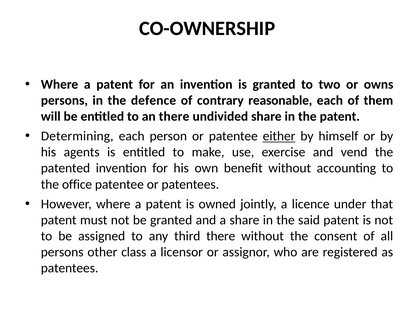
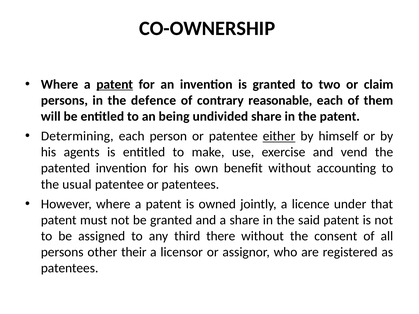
patent underline: none -> present (115, 84)
owns: owns -> claim (379, 84)
an there: there -> being (174, 116)
office: office -> usual (77, 184)
class: class -> their (134, 252)
